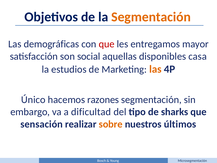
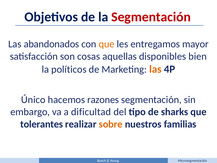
Segmentación colour: orange -> red (151, 17)
demográficas: demográficas -> abandonados (51, 44)
que colour: red -> orange (107, 44)
social: social -> cosas (89, 56)
casa: casa -> bien (198, 56)
estudios: estudios -> políticos (69, 69)
sensación: sensación -> tolerantes (42, 124)
últimos: últimos -> familias (180, 124)
